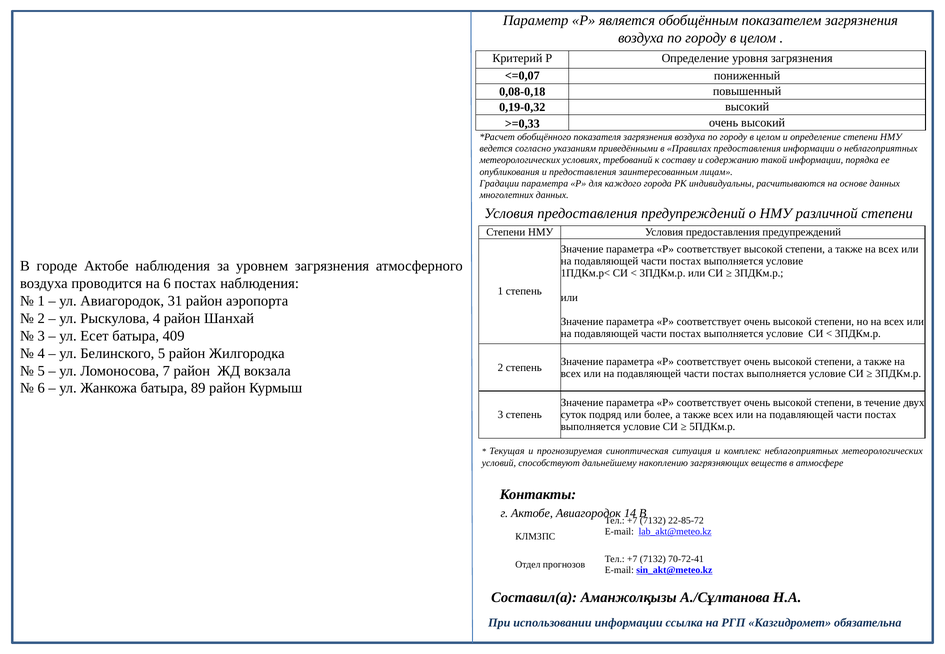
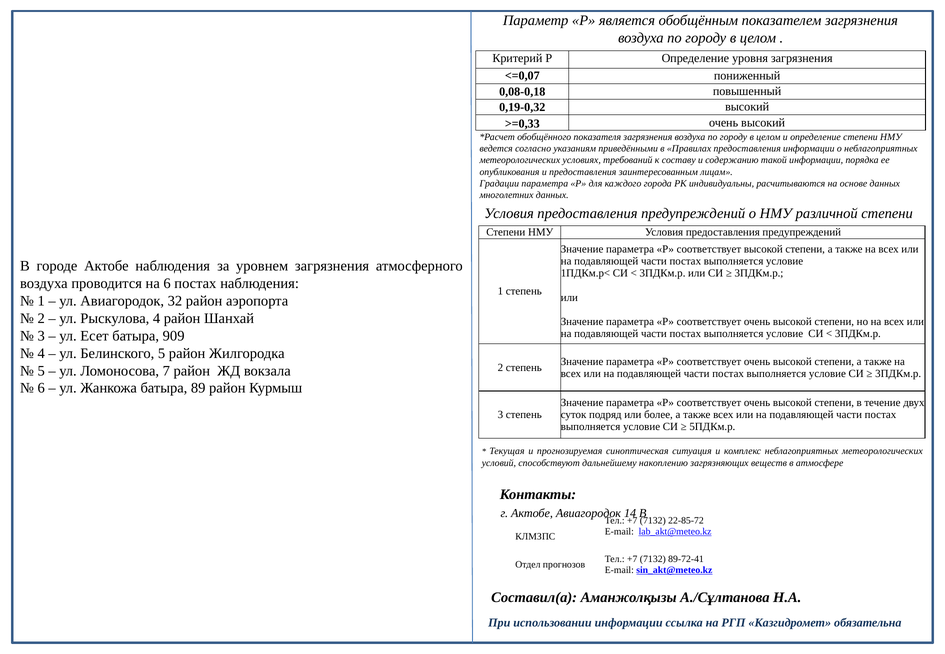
31: 31 -> 32 (175, 301)
409: 409 -> 909 (174, 336)
70-72-41: 70-72-41 -> 89-72-41 (686, 559)
